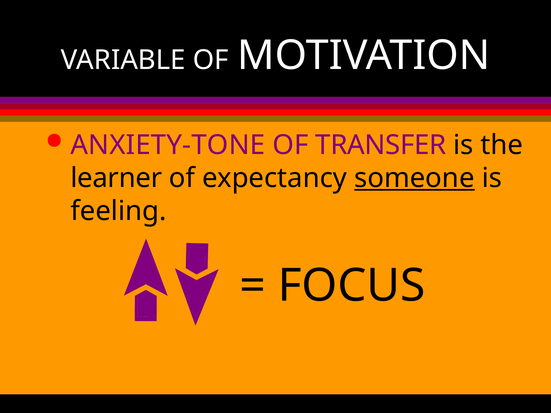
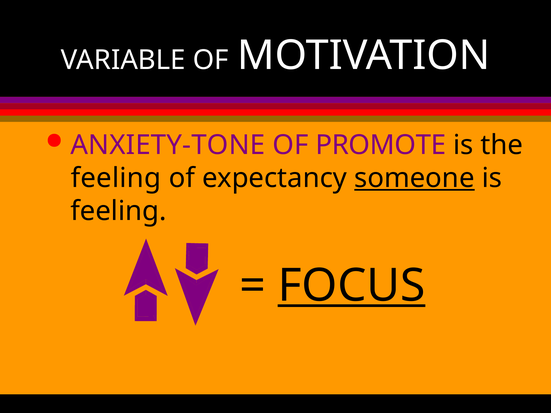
TRANSFER: TRANSFER -> PROMOTE (381, 145)
learner: learner -> feeling (116, 178)
FOCUS underline: none -> present (352, 286)
